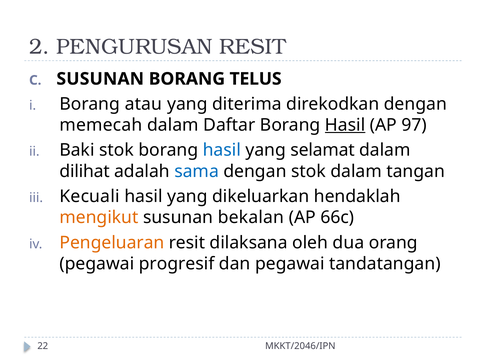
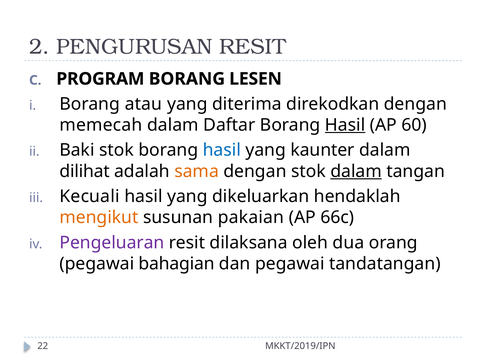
SUSUNAN: SUSUNAN -> PROGRAM (100, 79)
TELUS: TELUS -> LESEN (256, 79)
97: 97 -> 60 (414, 125)
selamat: selamat -> kaunter (323, 150)
sama colour: blue -> orange (197, 172)
dalam underline: none -> present (356, 172)
bekalan: bekalan -> pakaian (251, 218)
Pengeluaran colour: orange -> purple (112, 243)
progresif: progresif -> bahagian (177, 264)
MKKT/2046/IPN: MKKT/2046/IPN -> MKKT/2019/IPN (300, 347)
